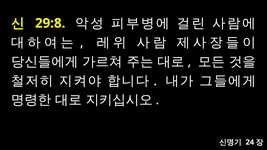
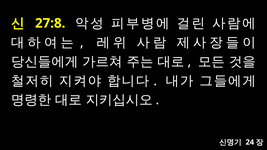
29:8: 29:8 -> 27:8 (50, 23)
